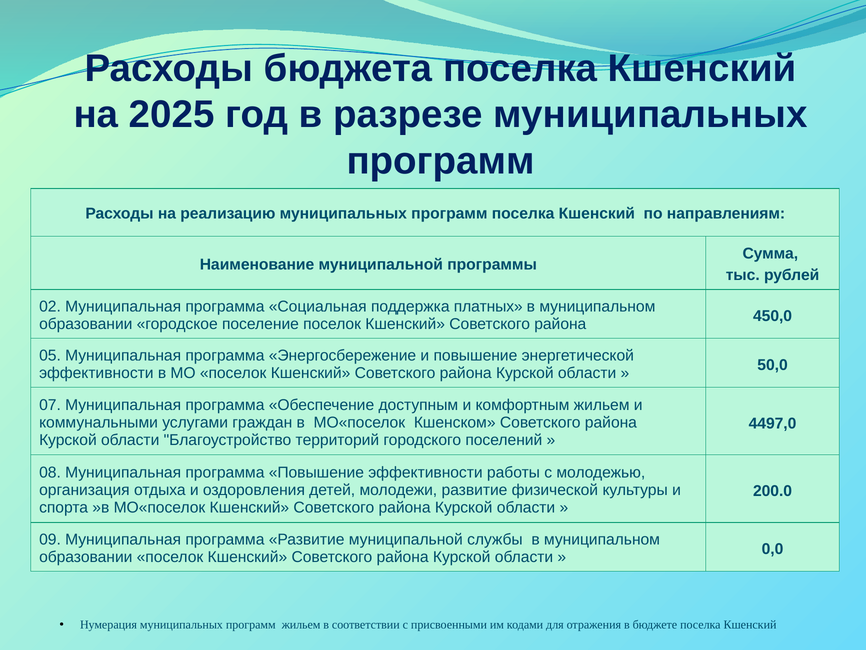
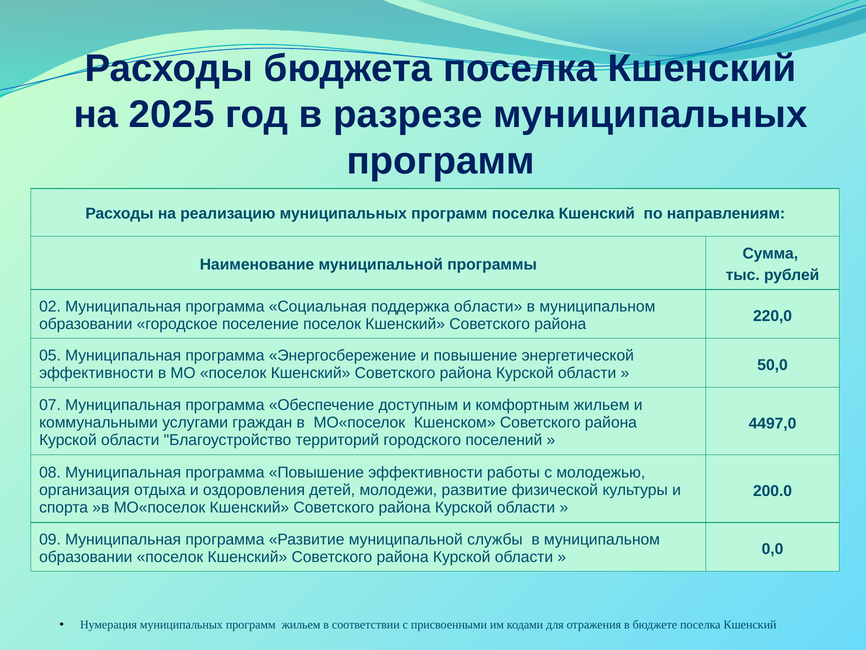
поддержка платных: платных -> области (488, 306)
450,0: 450,0 -> 220,0 (773, 316)
